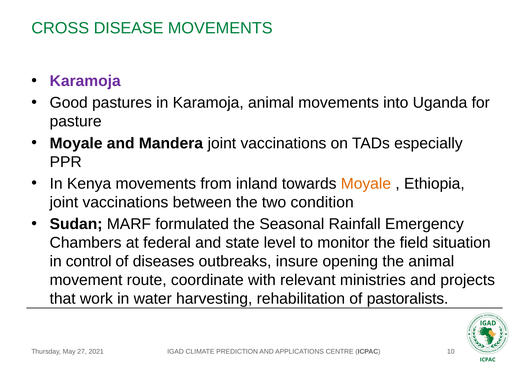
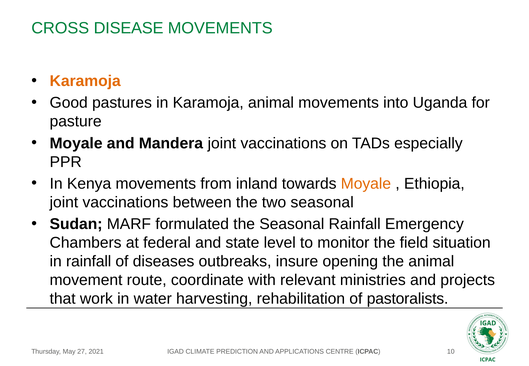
Karamoja colour: purple -> orange (85, 81)
two condition: condition -> seasonal (322, 202)
in control: control -> rainfall (89, 262)
